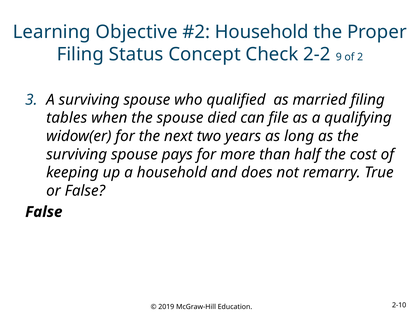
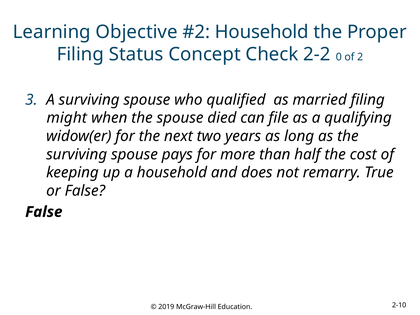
9: 9 -> 0 (339, 57)
tables: tables -> might (67, 118)
